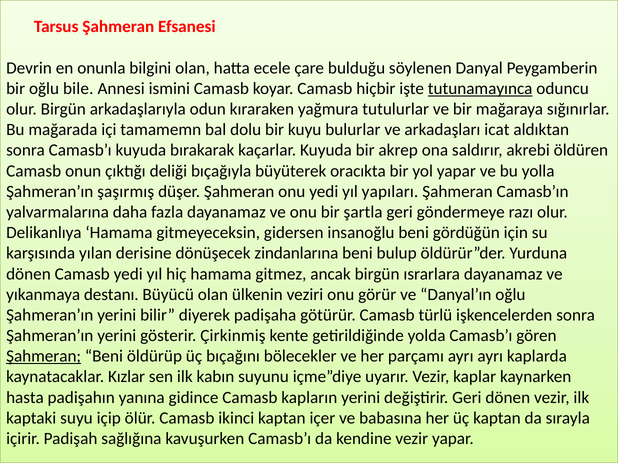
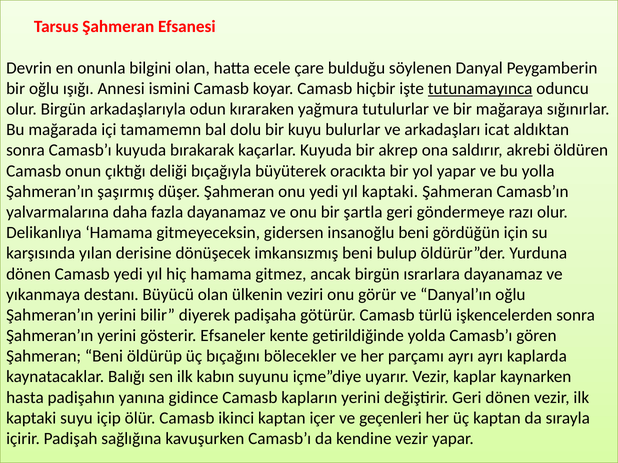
bile: bile -> ışığı (78, 89)
yıl yapıları: yapıları -> kaptaki (390, 192)
zindanlarına: zindanlarına -> imkansızmış (296, 254)
Çirkinmiş: Çirkinmiş -> Efsaneler (233, 336)
Şahmeran underline: present -> none (44, 357)
Kızlar: Kızlar -> Balığı (127, 377)
babasına: babasına -> geçenleri (390, 418)
